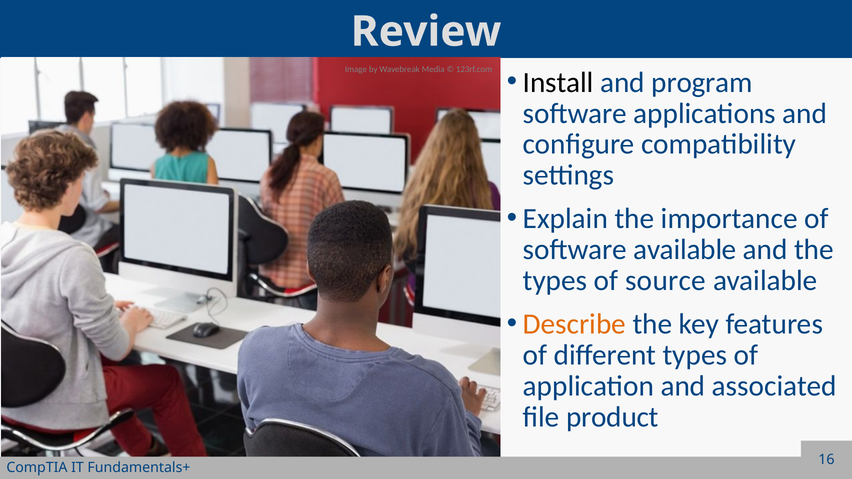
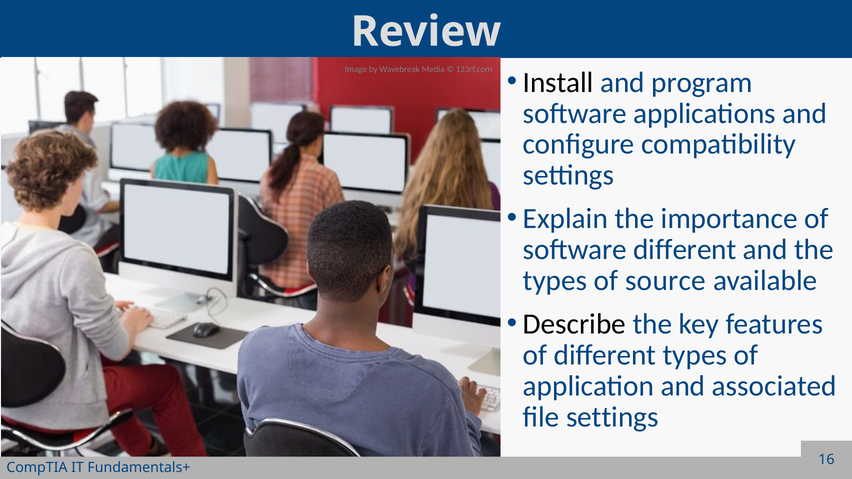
software available: available -> different (685, 250)
Describe colour: orange -> black (574, 324)
file product: product -> settings (612, 417)
